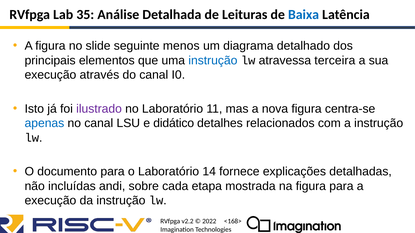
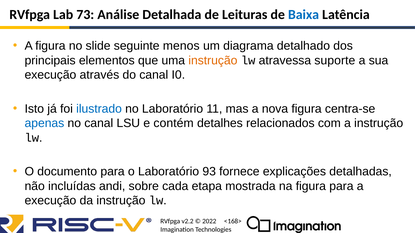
35: 35 -> 73 (85, 15)
instrução colour: blue -> orange (213, 60)
terceira: terceira -> suporte (335, 60)
ilustrado colour: purple -> blue (99, 109)
didático: didático -> contém (174, 123)
14: 14 -> 93 (209, 172)
